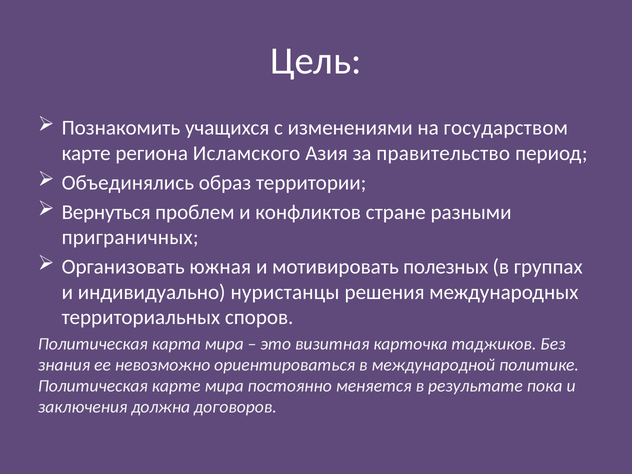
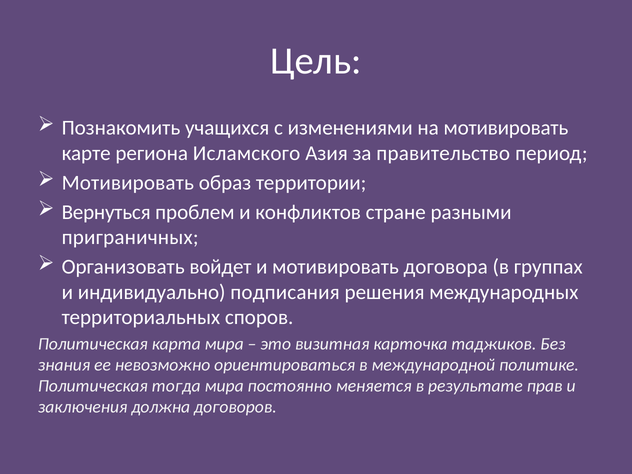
на государством: государством -> мотивировать (506, 128)
Объединялись: Объединялись -> Мотивировать (128, 183)
южная: южная -> войдет (220, 267)
полезных: полезных -> договора (446, 267)
нуристанцы: нуристанцы -> подписания (285, 292)
Политическая карте: карте -> тогда (176, 386)
пока: пока -> прав (545, 386)
